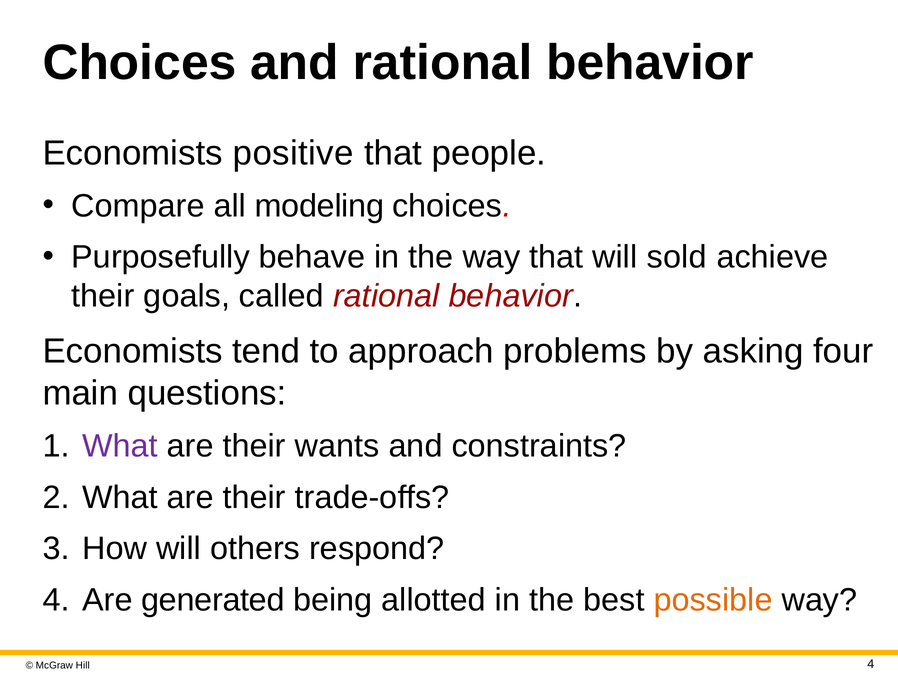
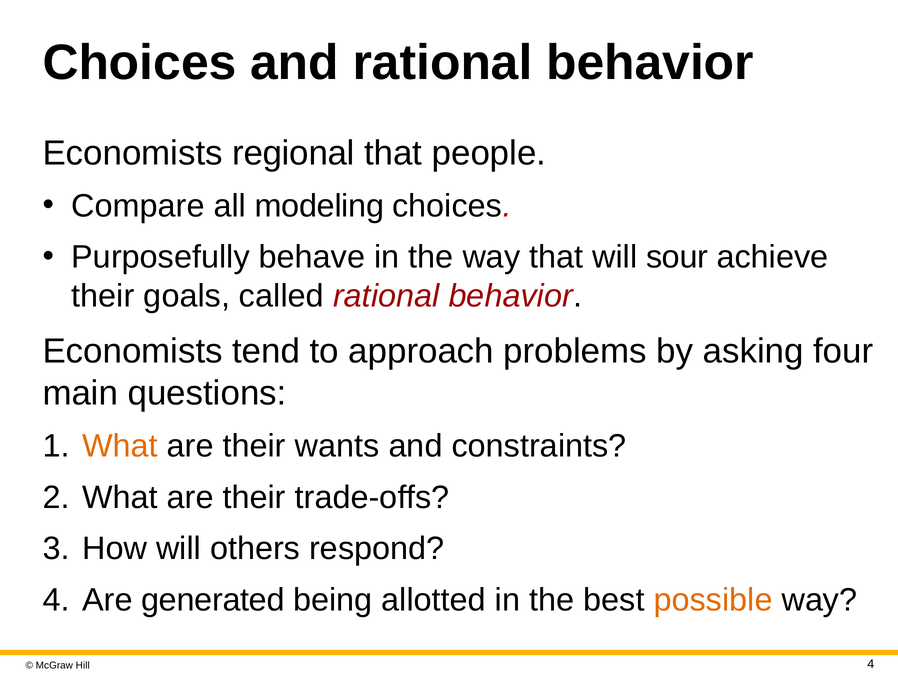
positive: positive -> regional (294, 153)
sold: sold -> sour (677, 257)
What colour: purple -> orange (120, 446)
